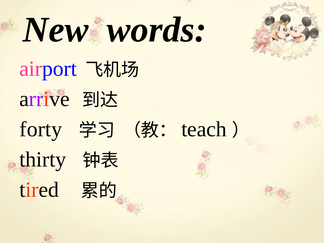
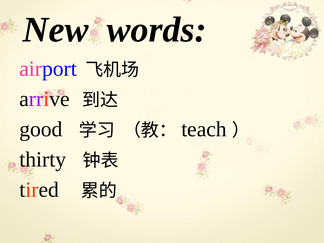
forty: forty -> good (41, 129)
